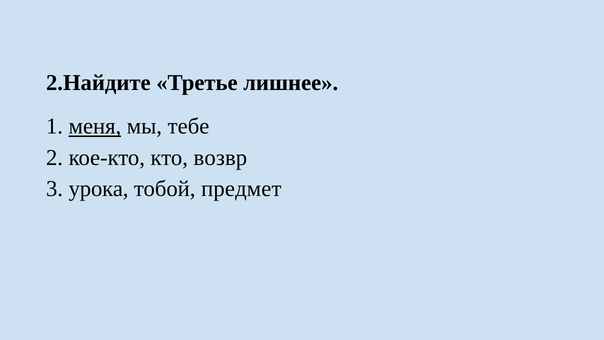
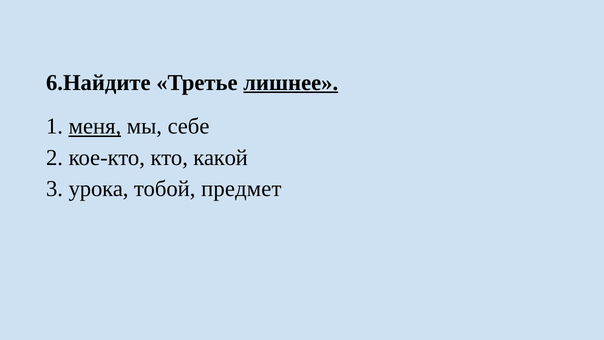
2.Найдите: 2.Найдите -> 6.Найдите (98, 83)
лишнее underline: none -> present (291, 83)
тебе: тебе -> себе (189, 126)
возвр: возвр -> какой (221, 158)
